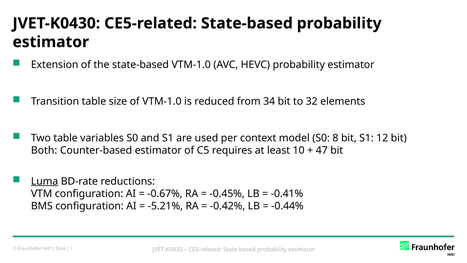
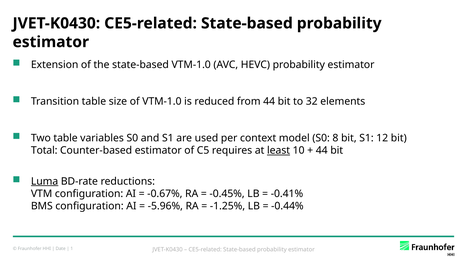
from 34: 34 -> 44 (269, 101)
Both: Both -> Total (44, 150)
least underline: none -> present (279, 150)
47: 47 -> 44 (322, 150)
-5.21%: -5.21% -> -5.96% (165, 206)
-0.42%: -0.42% -> -1.25% (227, 206)
